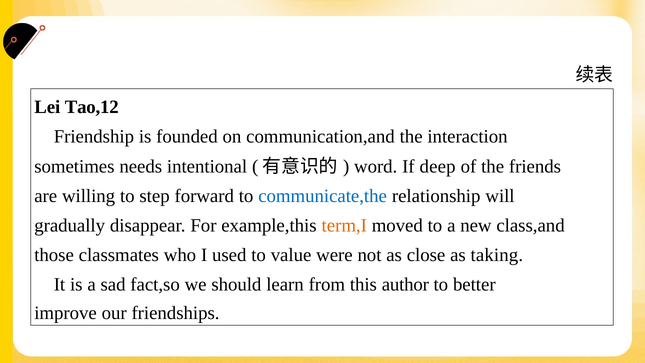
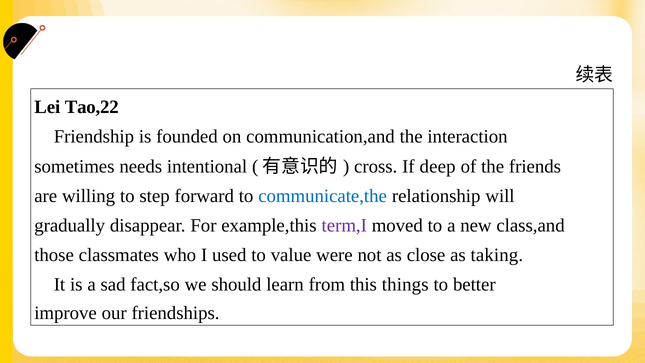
Tao,12: Tao,12 -> Tao,22 (92, 107)
word: word -> cross (376, 166)
term,I colour: orange -> purple (344, 225)
author: author -> things (405, 284)
